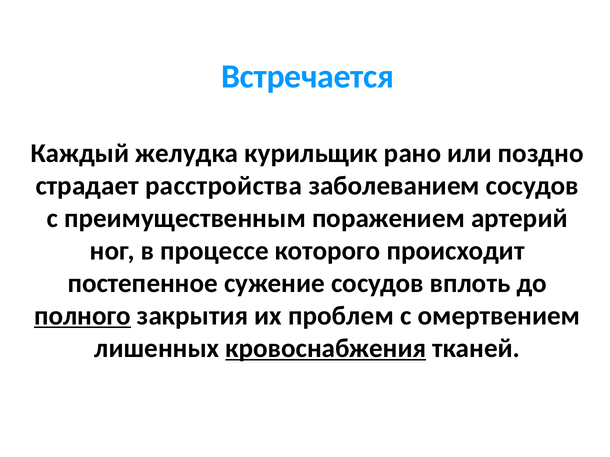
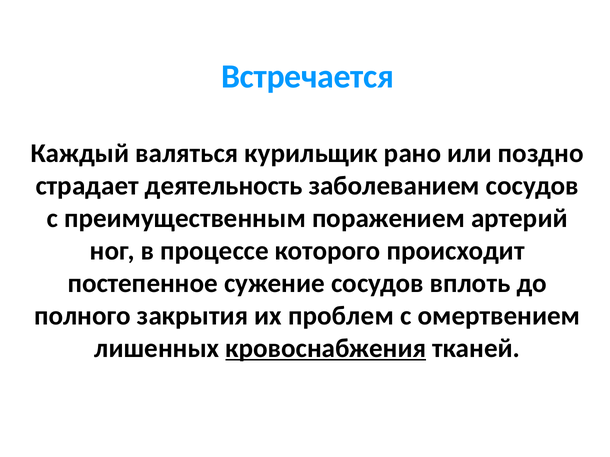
желудка: желудка -> валяться (187, 153)
расстройства: расстройства -> деятельность (224, 186)
полного underline: present -> none (83, 316)
